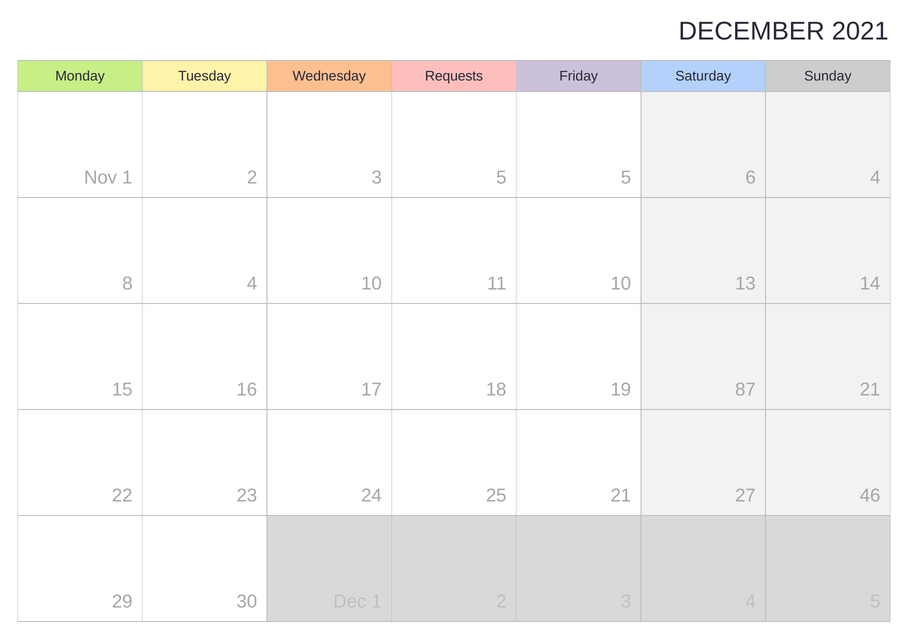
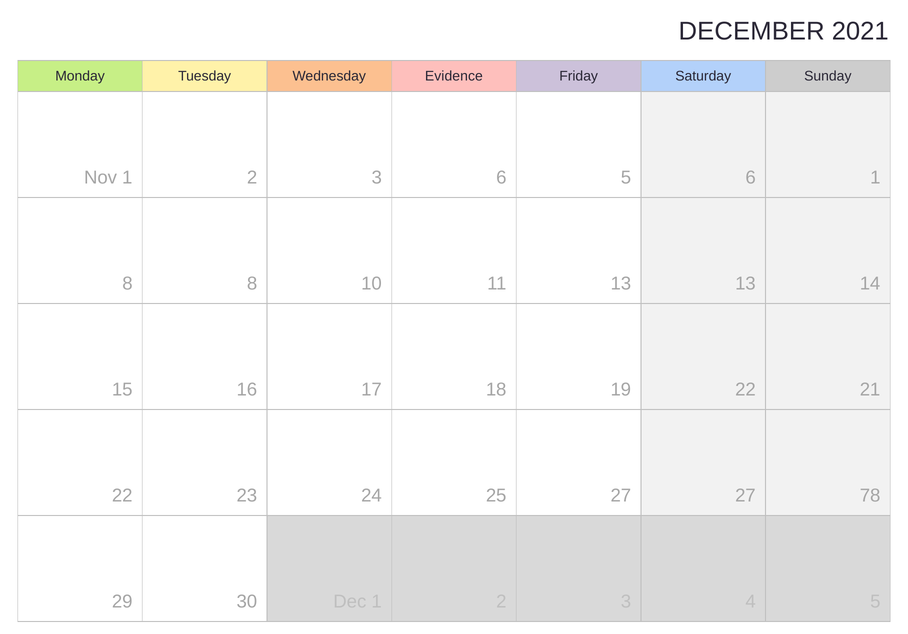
Requests: Requests -> Evidence (454, 76)
3 5: 5 -> 6 (501, 177)
6 4: 4 -> 1 (875, 177)
8 4: 4 -> 8 (252, 283)
11 10: 10 -> 13 (621, 283)
19 87: 87 -> 22 (745, 389)
25 21: 21 -> 27 (621, 495)
46: 46 -> 78 (870, 495)
